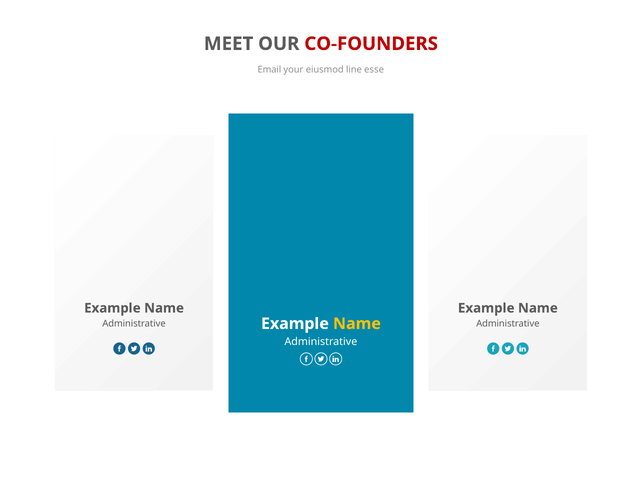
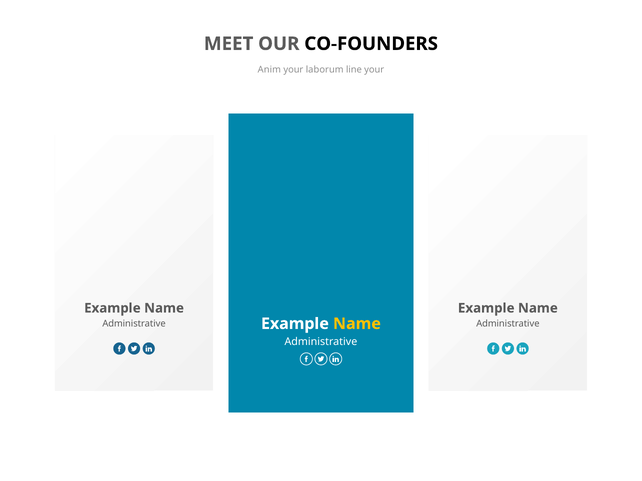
CO-FOUNDERS colour: red -> black (371, 44)
Email: Email -> Anim (269, 70)
eiusmod: eiusmod -> laborum (325, 70)
line esse: esse -> your (374, 70)
